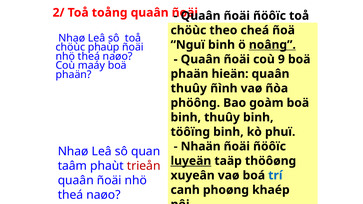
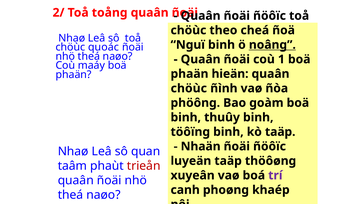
phaùp: phaùp -> quoác (104, 47)
9: 9 -> 1 (281, 59)
thuûy: thuûy -> chöùc (189, 88)
kò phuï: phuï -> taäp (280, 132)
luyeän underline: present -> none (191, 161)
trí colour: blue -> purple (275, 176)
